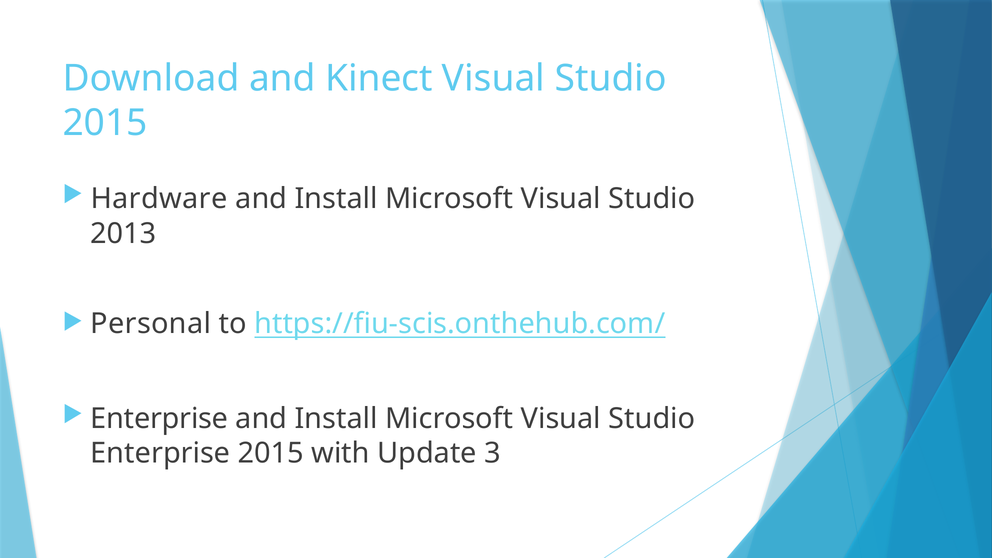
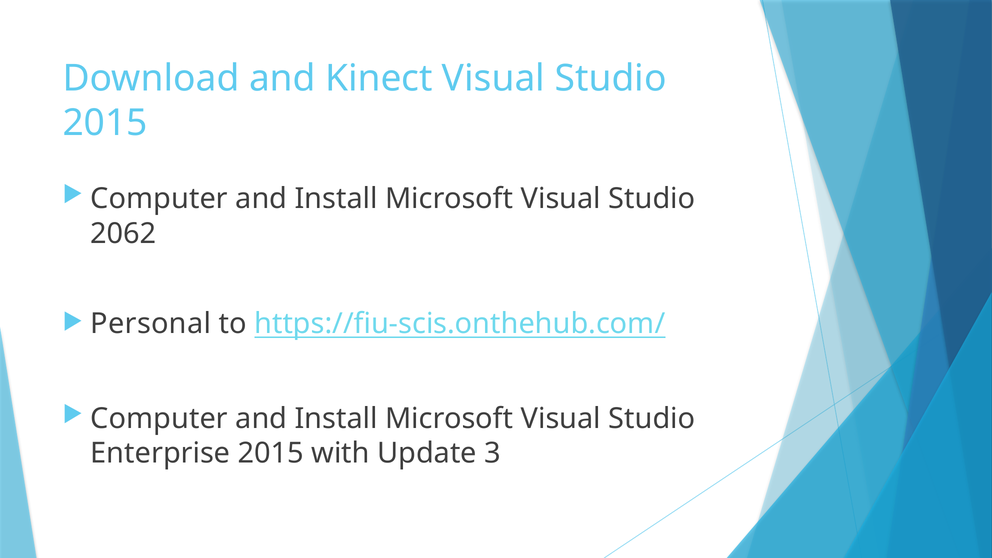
Hardware: Hardware -> Computer (159, 199)
2013: 2013 -> 2062 (123, 234)
Enterprise: Enterprise -> Computer (159, 419)
